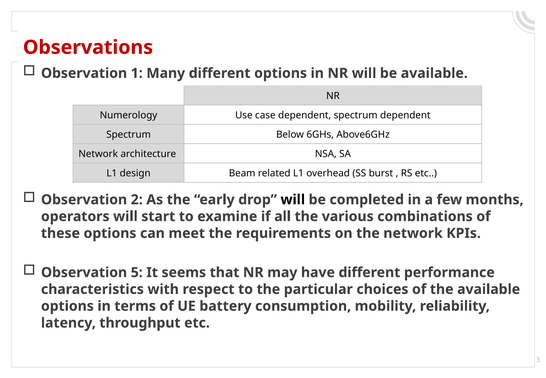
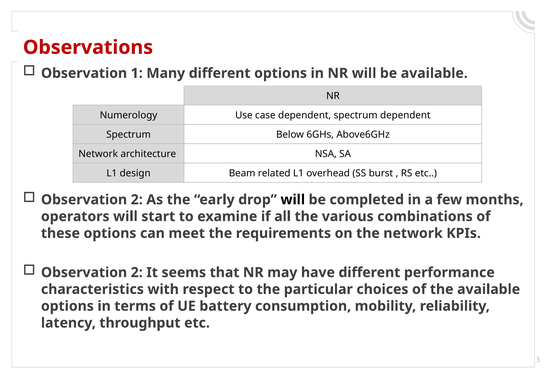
5: 5 -> 2 (137, 272)
